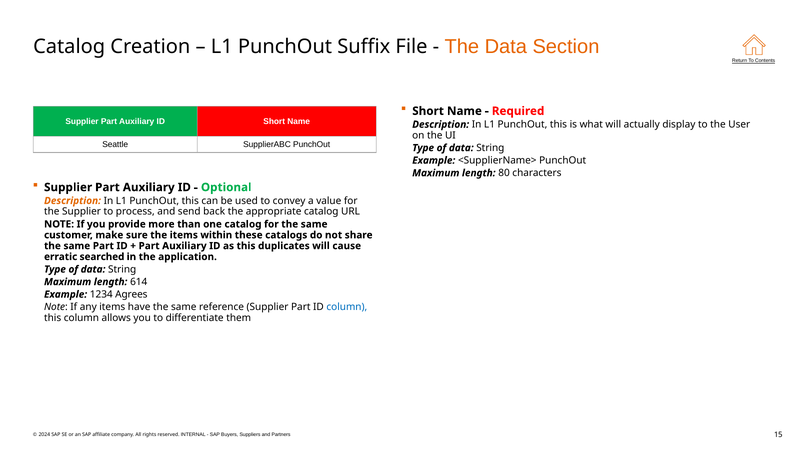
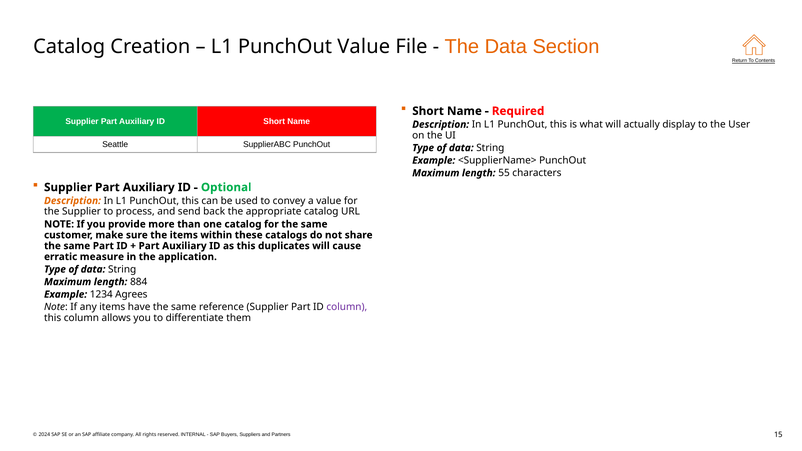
PunchOut Suffix: Suffix -> Value (364, 47)
80: 80 -> 55 (504, 173)
searched: searched -> measure (102, 257)
614: 614 -> 884 (139, 282)
column colour: blue -> purple (347, 307)
